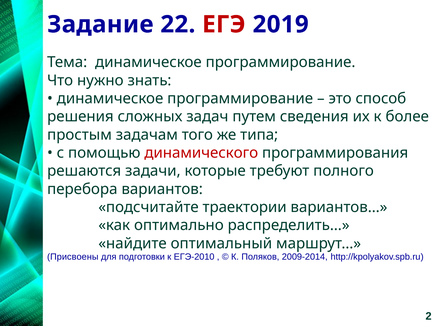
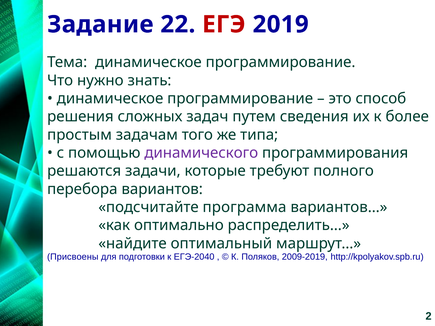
динамического colour: red -> purple (201, 153)
траектории: траектории -> программа (245, 207)
ЕГЭ-2010: ЕГЭ-2010 -> ЕГЭ-2040 (194, 257)
2009-2014: 2009-2014 -> 2009-2019 (305, 257)
